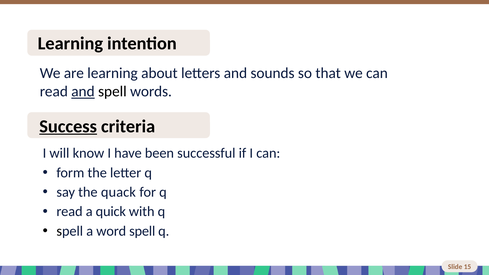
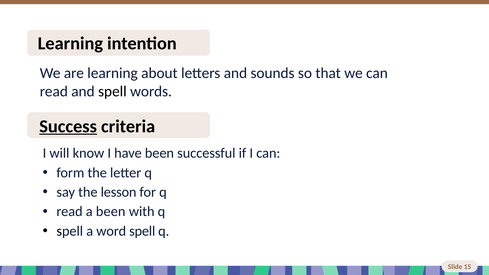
and underline: present -> none (83, 92)
quack: quack -> lesson (119, 192)
a quick: quick -> been (111, 212)
